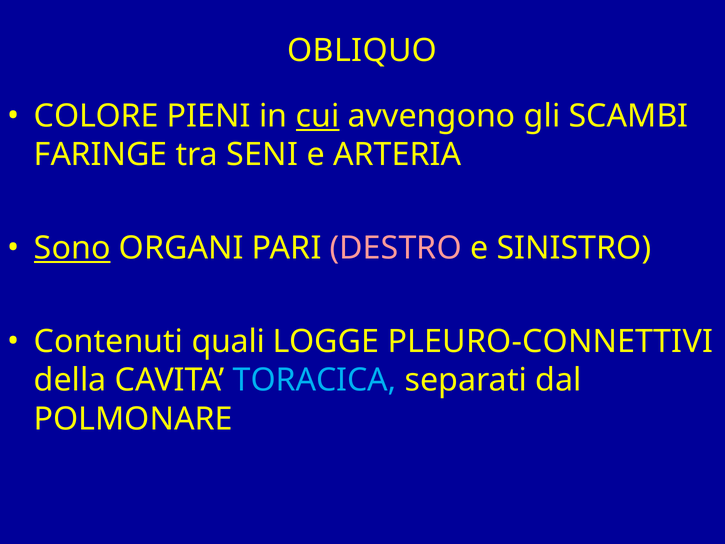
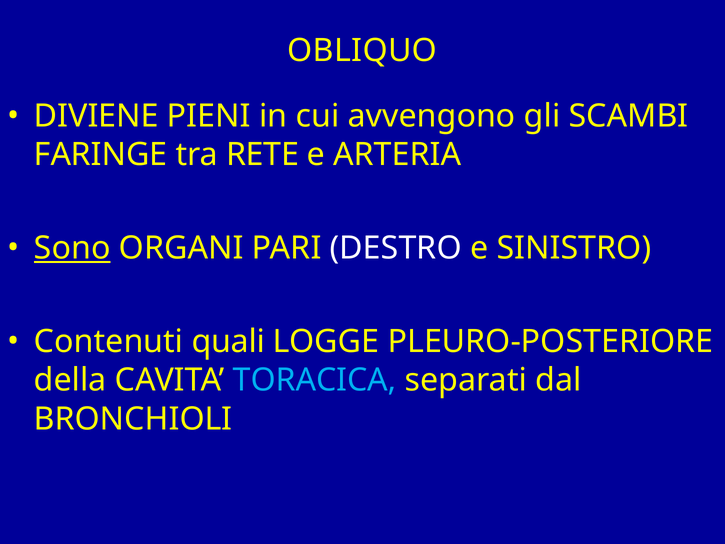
COLORE: COLORE -> DIVIENE (96, 116)
cui underline: present -> none (318, 116)
SENI: SENI -> RETE (263, 155)
DESTRO colour: pink -> white (396, 248)
PLEURO-CONNETTIVI: PLEURO-CONNETTIVI -> PLEURO-POSTERIORE (550, 342)
POLMONARE: POLMONARE -> BRONCHIOLI (133, 419)
